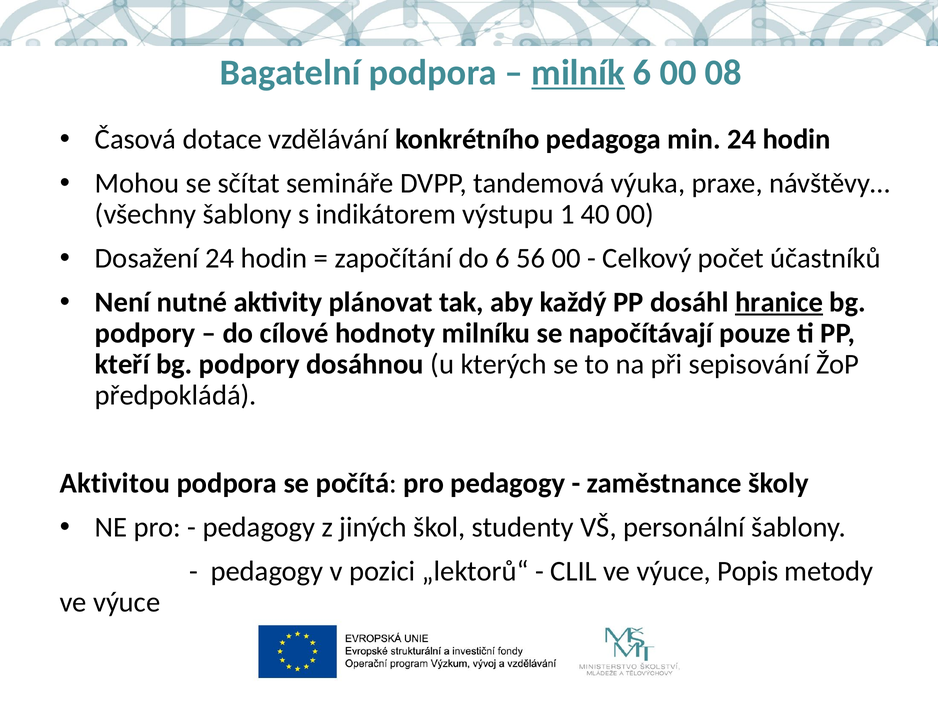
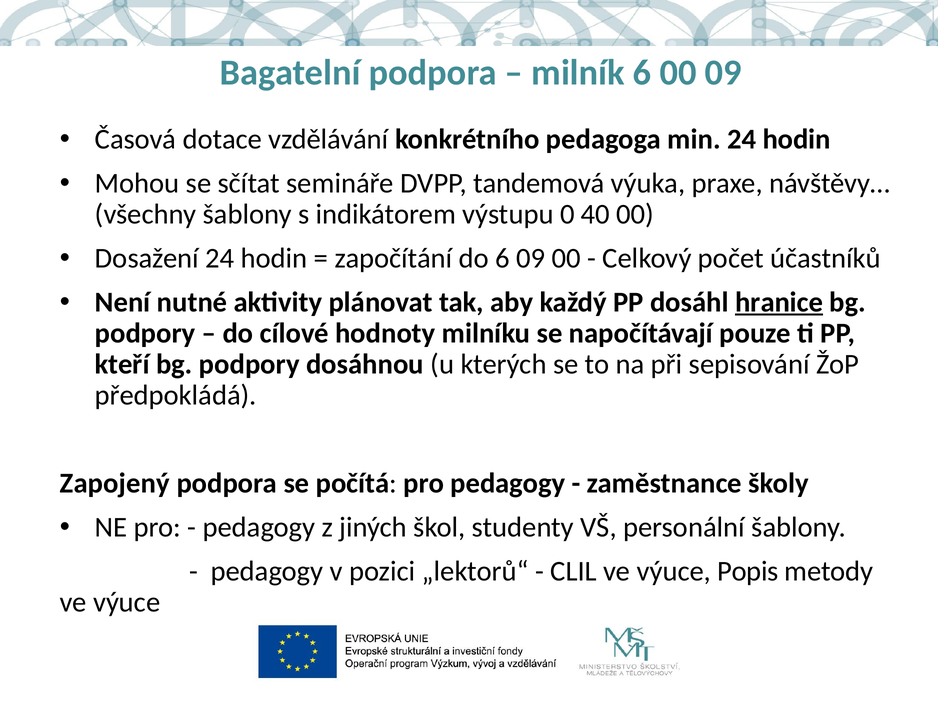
milník underline: present -> none (578, 73)
00 08: 08 -> 09 (723, 73)
1: 1 -> 0 (567, 214)
6 56: 56 -> 09 (531, 258)
Aktivitou: Aktivitou -> Zapojený (115, 483)
